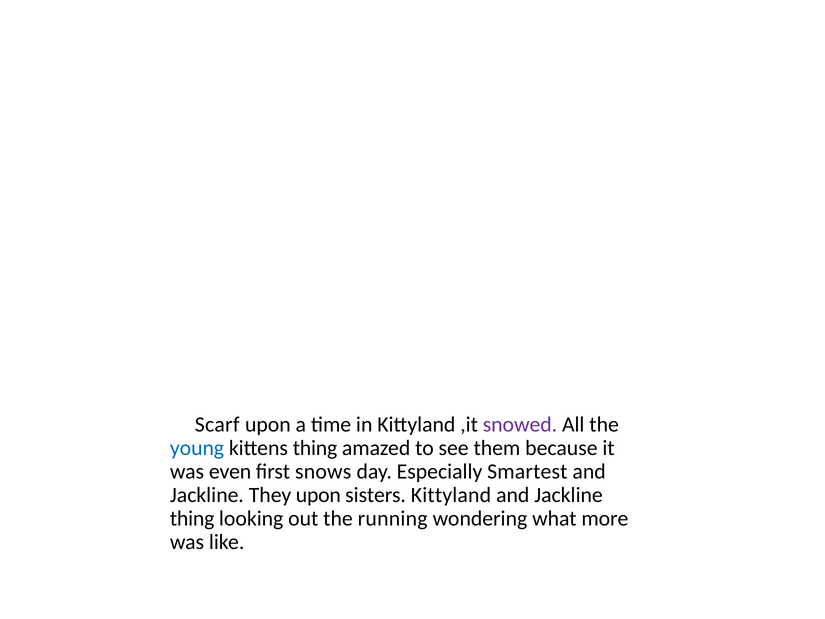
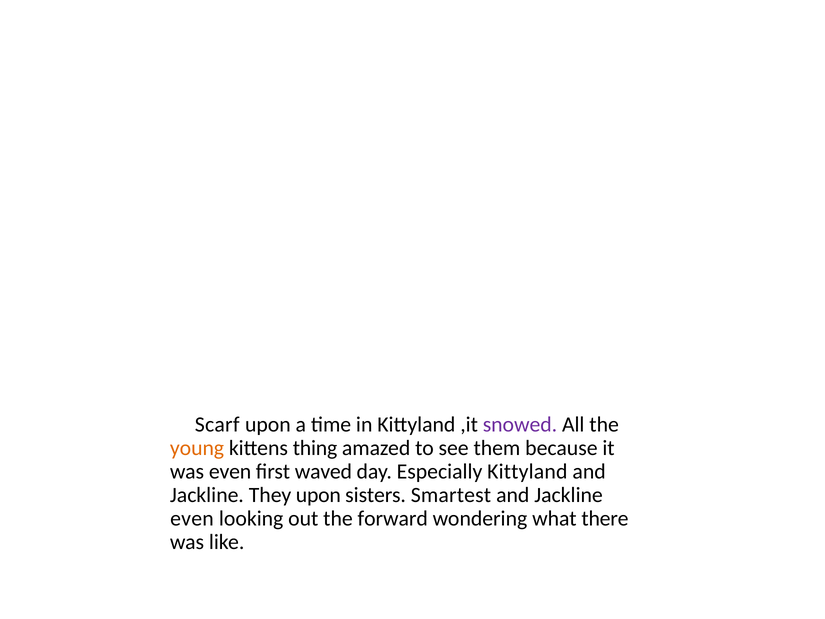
young colour: blue -> orange (197, 448)
snows: snows -> waved (323, 471)
Especially Smartest: Smartest -> Kittyland (527, 471)
sisters Kittyland: Kittyland -> Smartest (451, 495)
thing: thing -> even (192, 518)
running: running -> forward (393, 518)
more: more -> there (605, 518)
